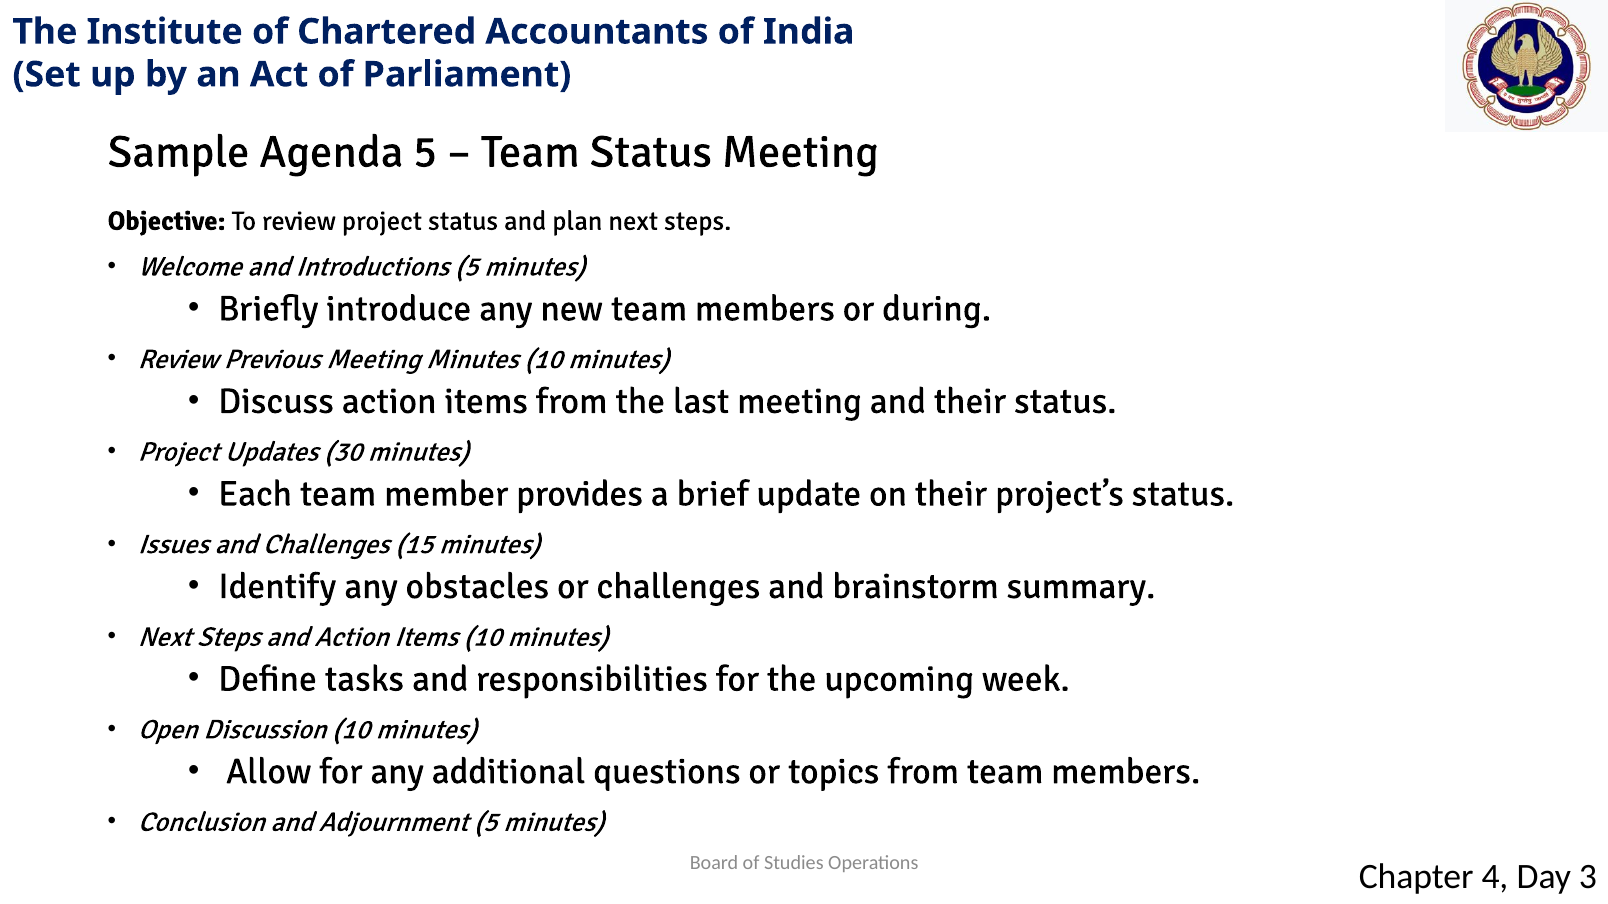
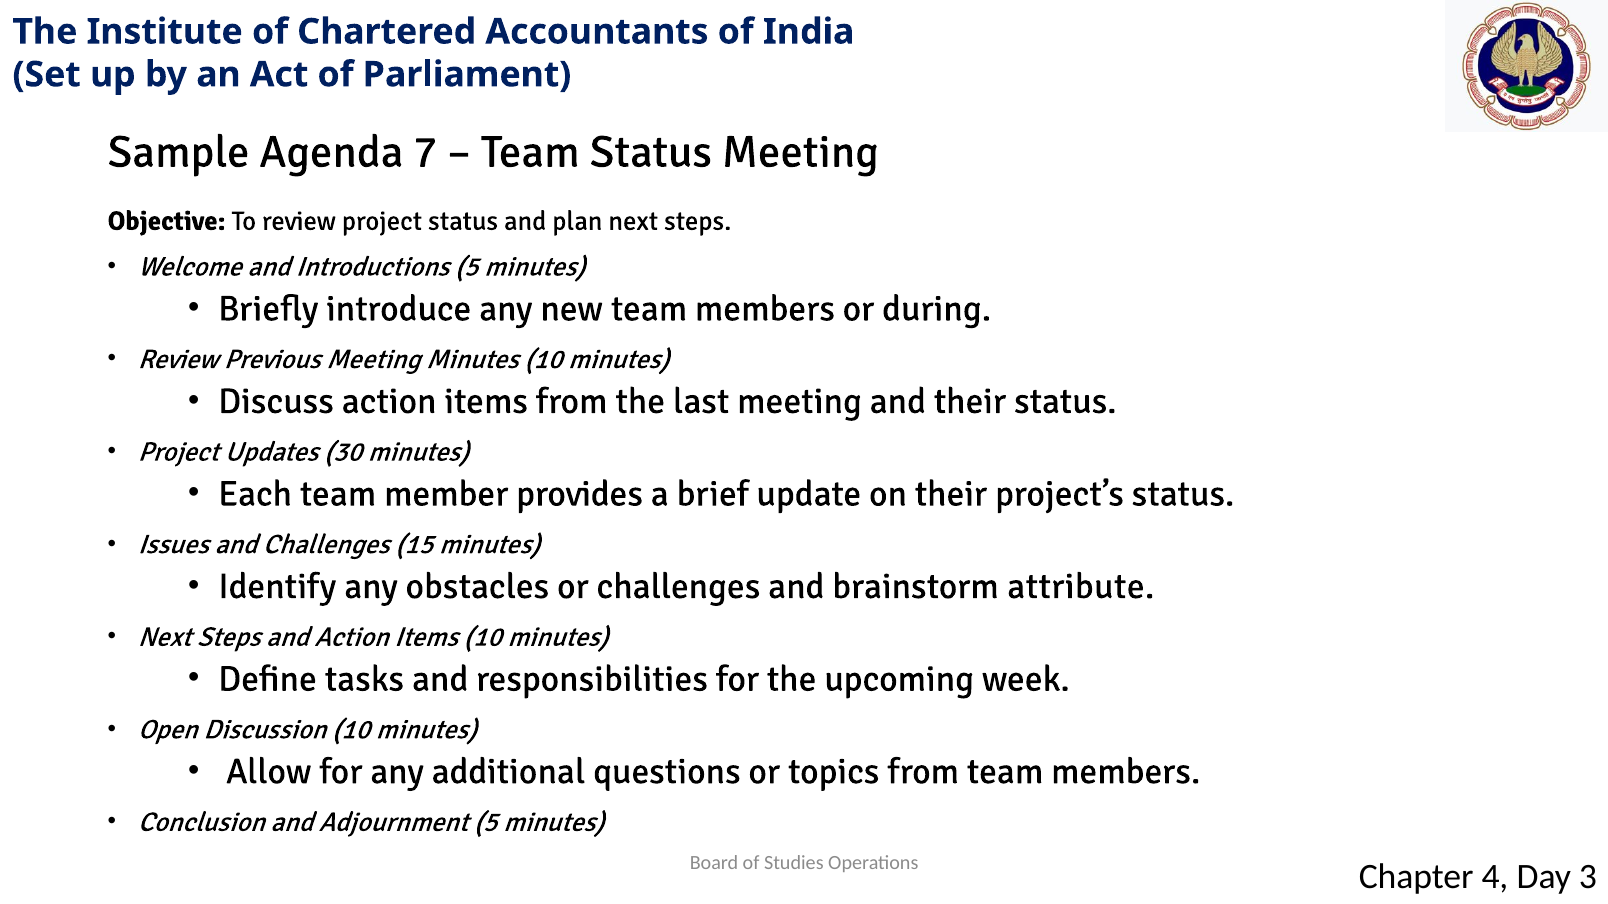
Agenda 5: 5 -> 7 (425, 152)
summary: summary -> attribute (1081, 587)
